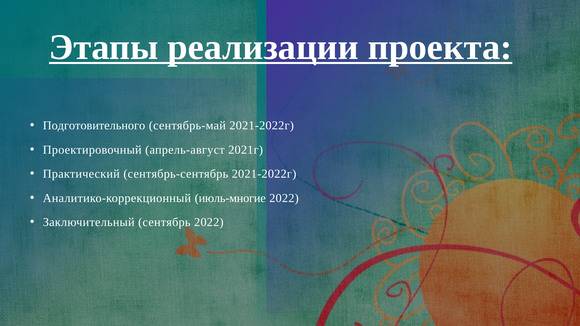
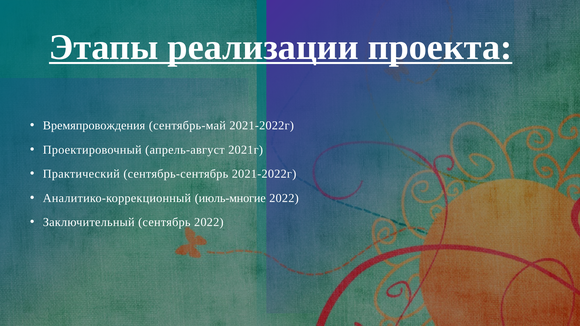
Подготовительного: Подготовительного -> Времяпровождения (94, 126)
